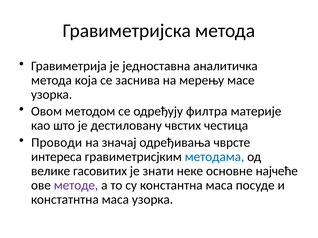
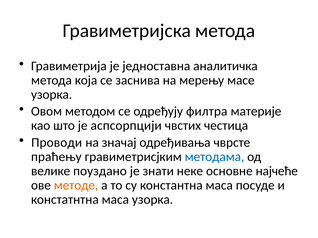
дестиловану: дестиловану -> аспсорпцији (126, 126)
интереса: интереса -> праћењу (56, 157)
гасовитих: гасовитих -> поуздано (100, 171)
методе colour: purple -> orange (76, 186)
